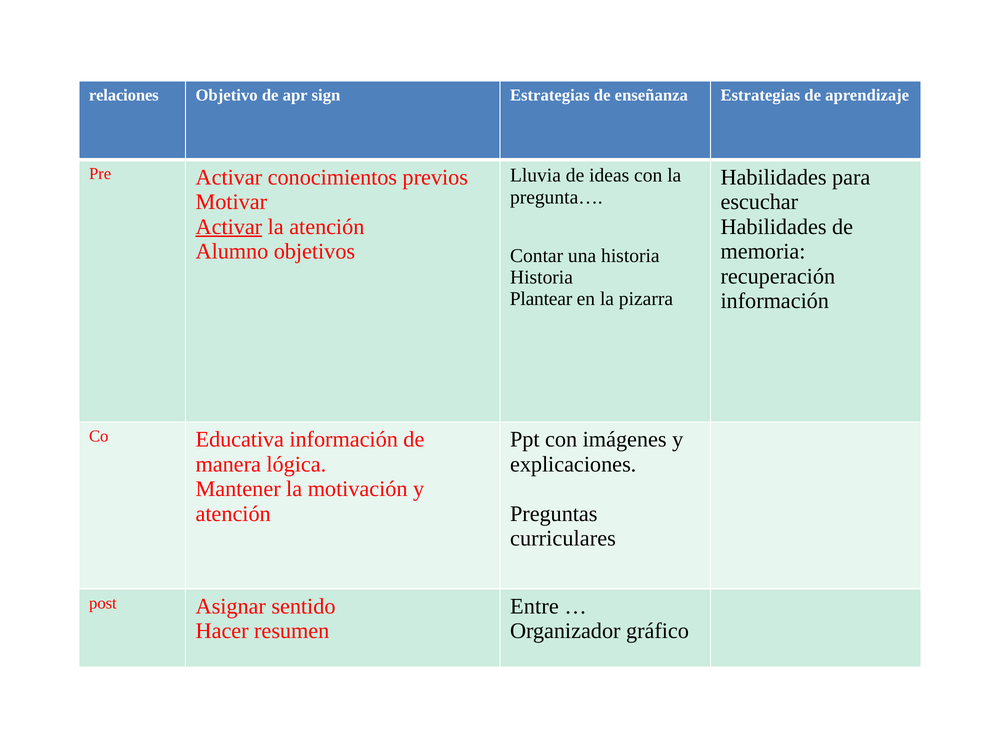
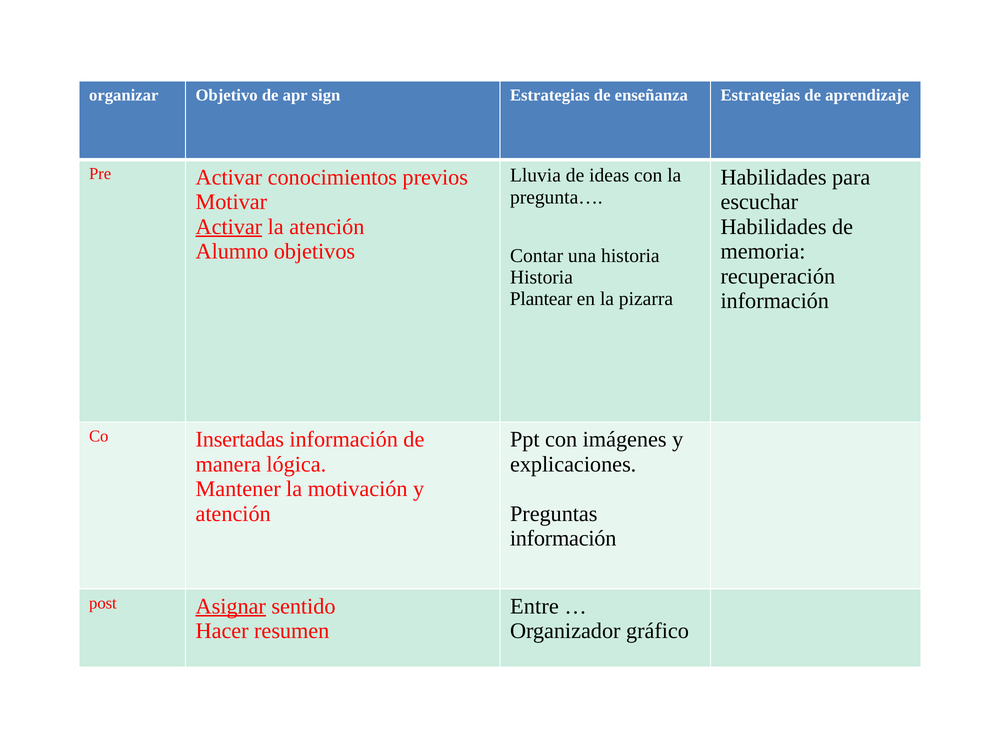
relaciones: relaciones -> organizar (124, 95)
Educativa: Educativa -> Insertadas (240, 440)
curriculares: curriculares -> información (563, 539)
Asignar underline: none -> present (231, 606)
